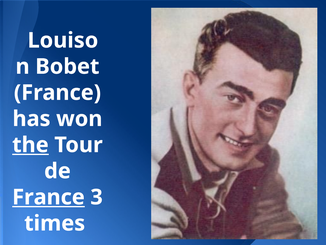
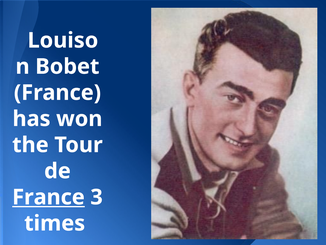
the underline: present -> none (30, 145)
